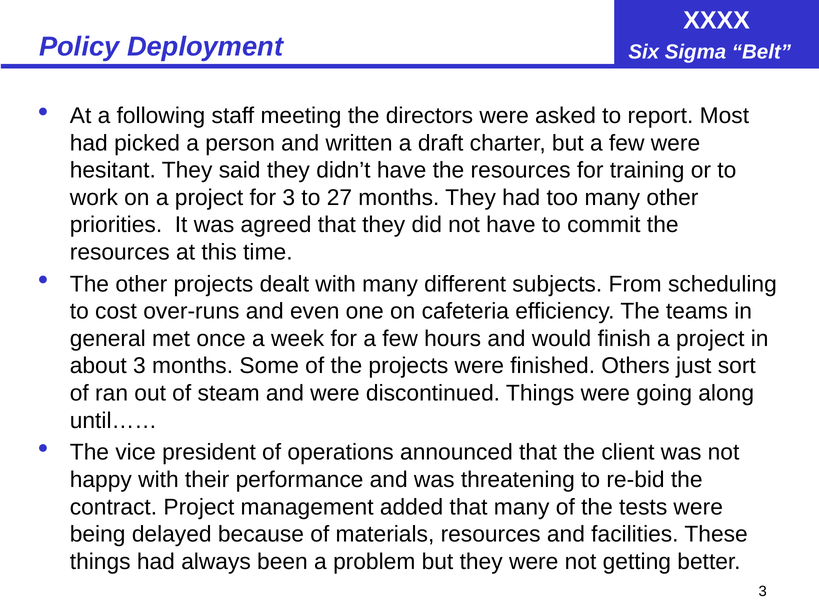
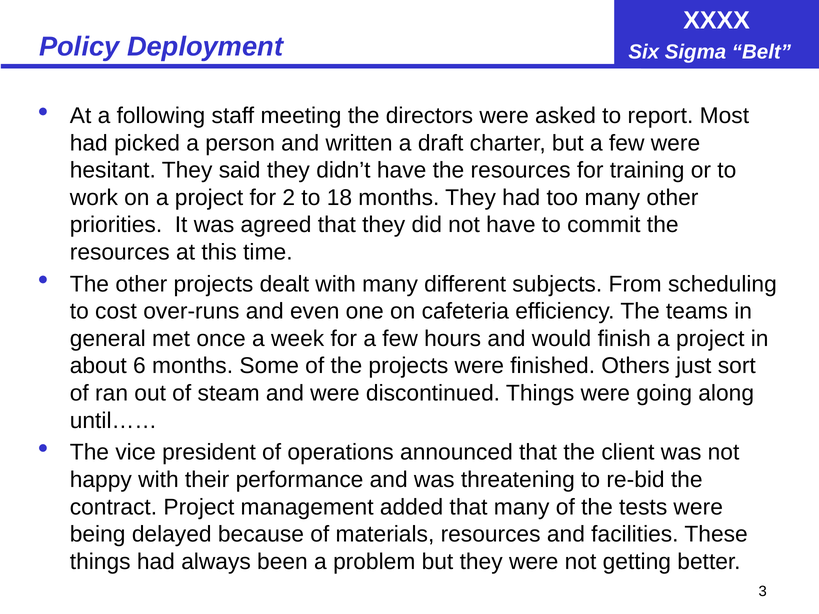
for 3: 3 -> 2 (289, 198)
27: 27 -> 18 (339, 198)
about 3: 3 -> 6 (139, 366)
